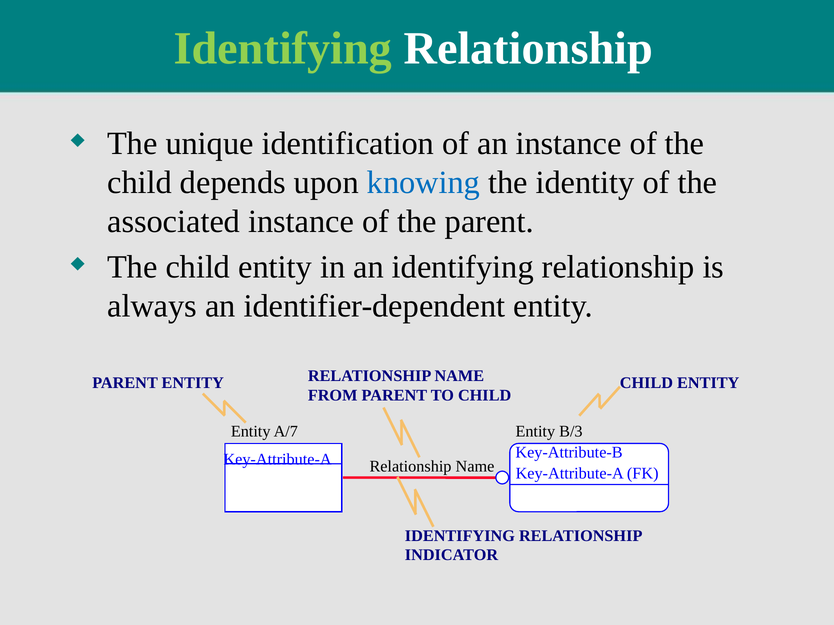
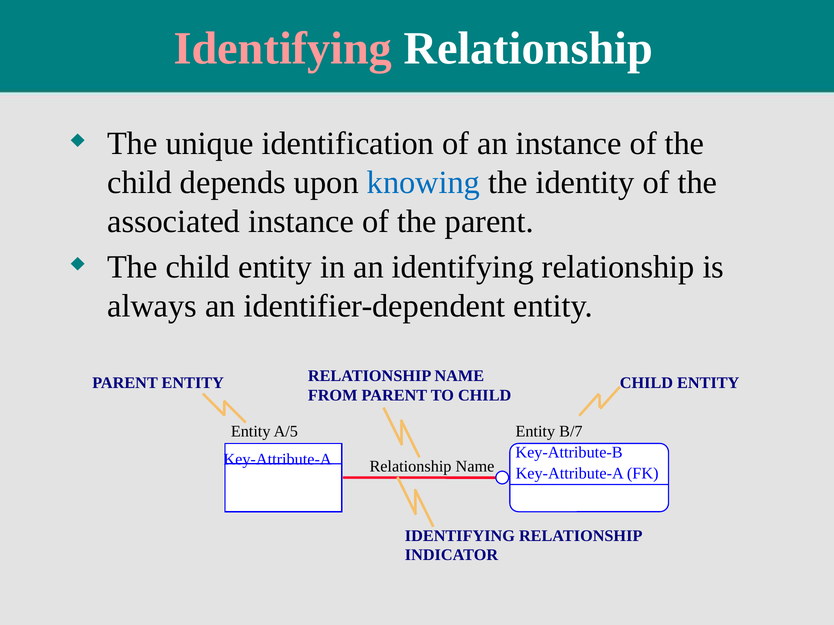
Identifying colour: light green -> pink (283, 48)
A/7: A/7 -> A/5 (286, 432)
B/3: B/3 -> B/7 (571, 432)
